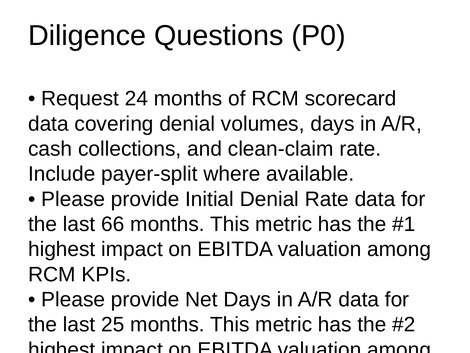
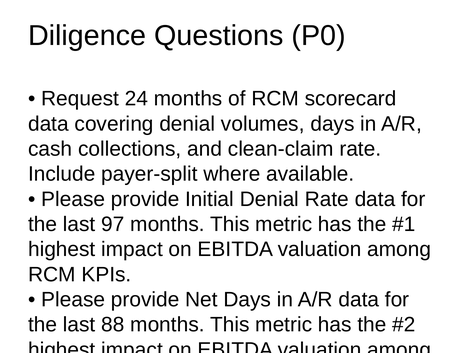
66: 66 -> 97 (113, 224)
25: 25 -> 88 (113, 324)
